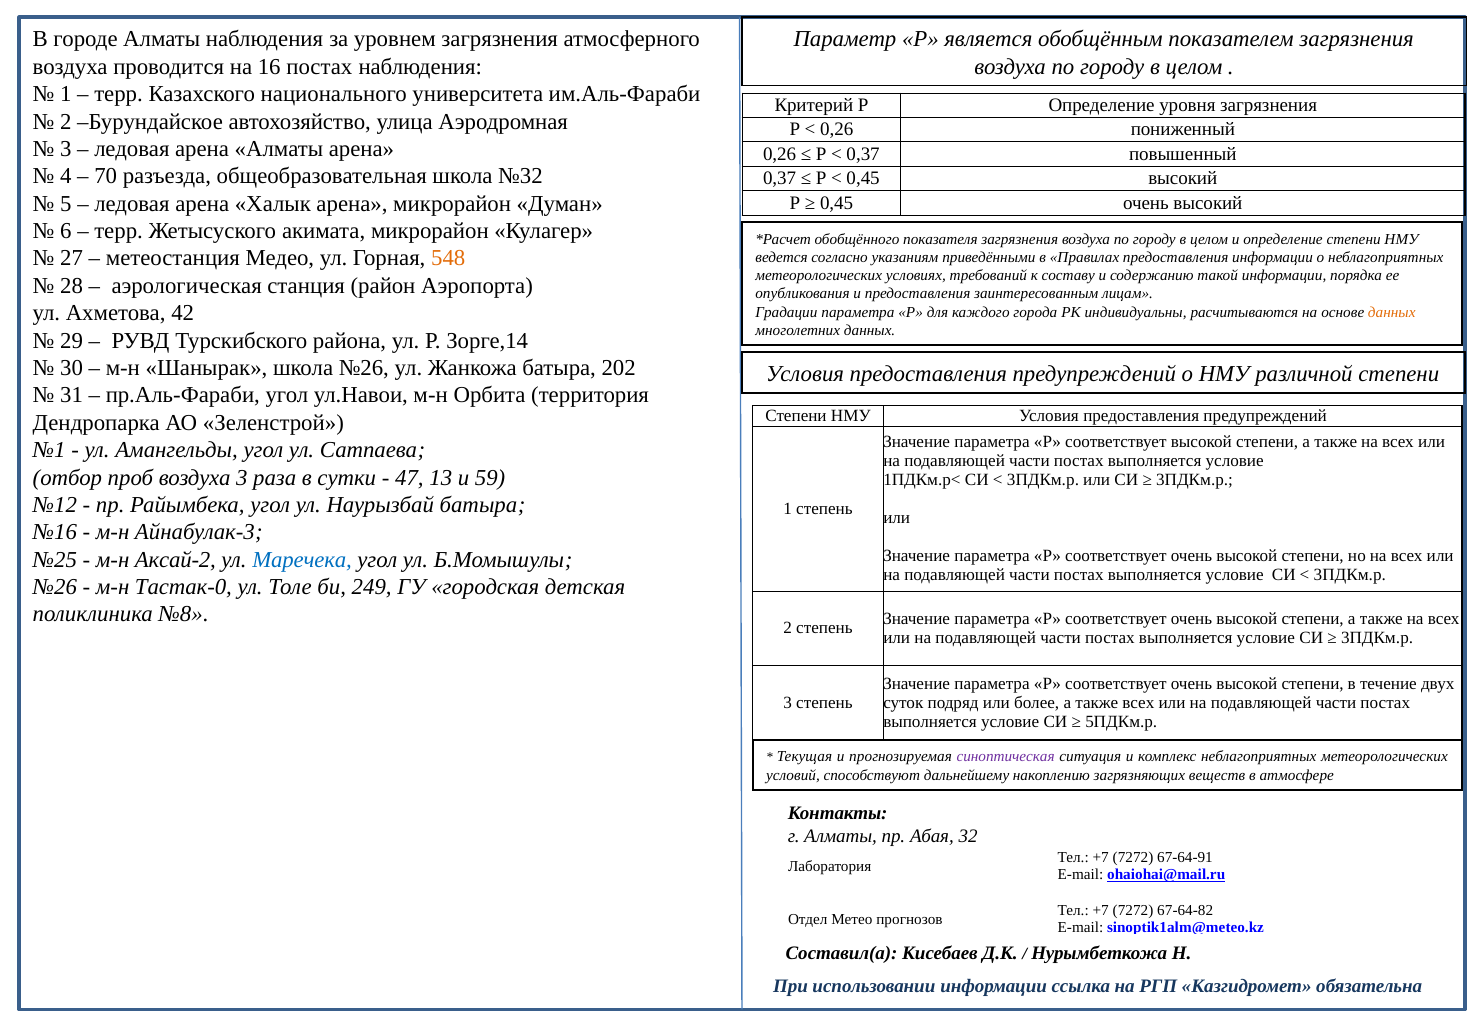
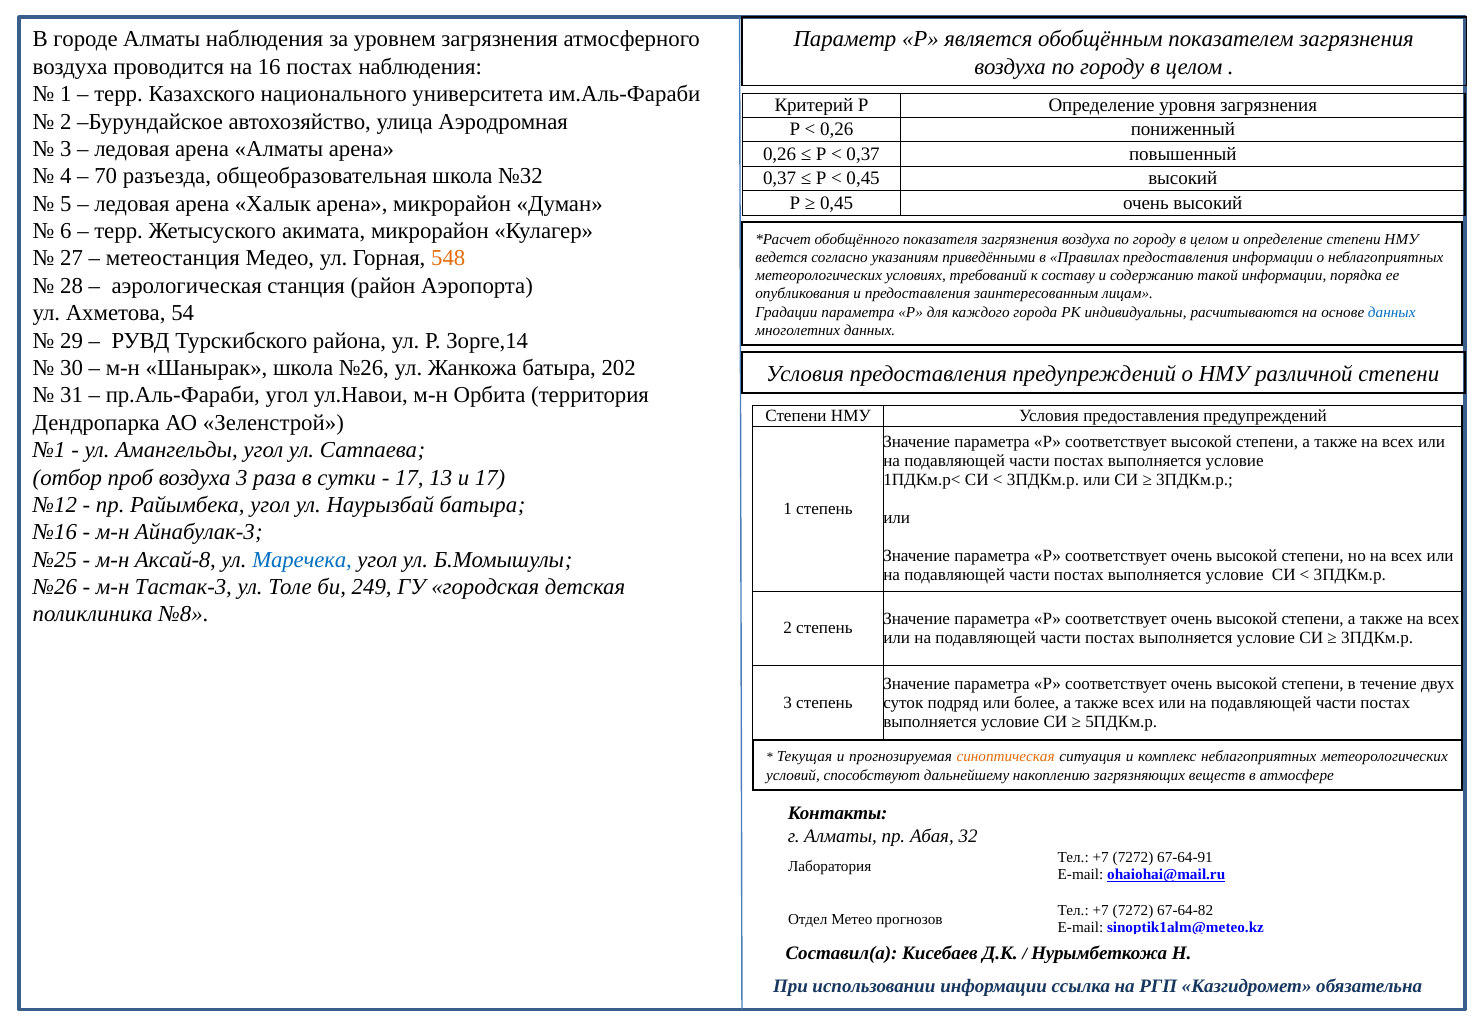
42: 42 -> 54 (183, 313)
данных colour: orange -> blue (1392, 312)
47: 47 -> 17 (409, 478)
и 59: 59 -> 17 (490, 478)
Аксай-2: Аксай-2 -> Аксай-8 (175, 560)
Тастак-0: Тастак-0 -> Тастак-3 (183, 587)
синоптическая colour: purple -> orange (1006, 757)
